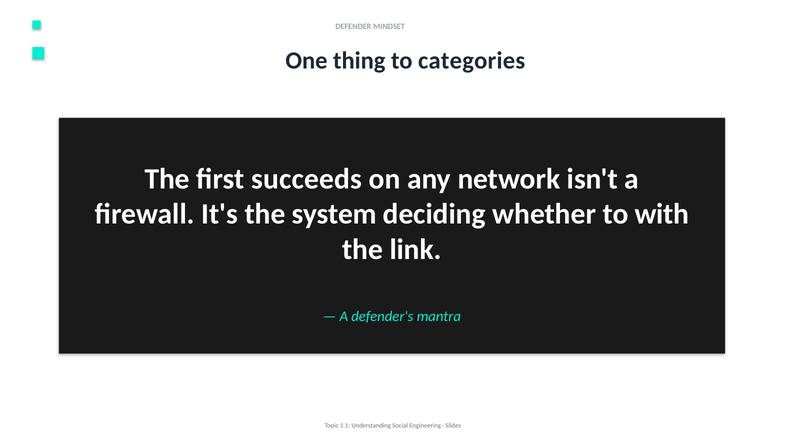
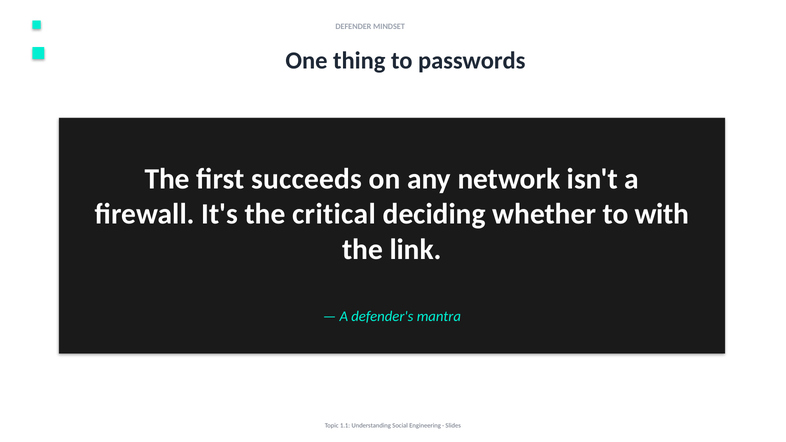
categories: categories -> passwords (472, 61)
system: system -> critical (334, 214)
